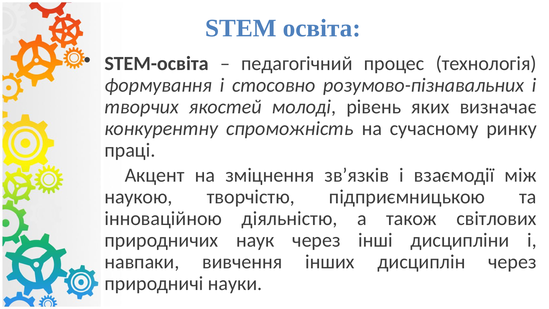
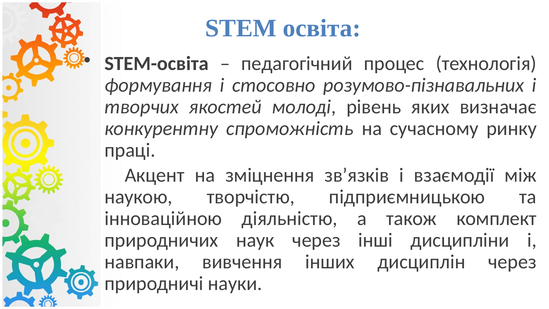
світлових: світлових -> комплект (497, 218)
